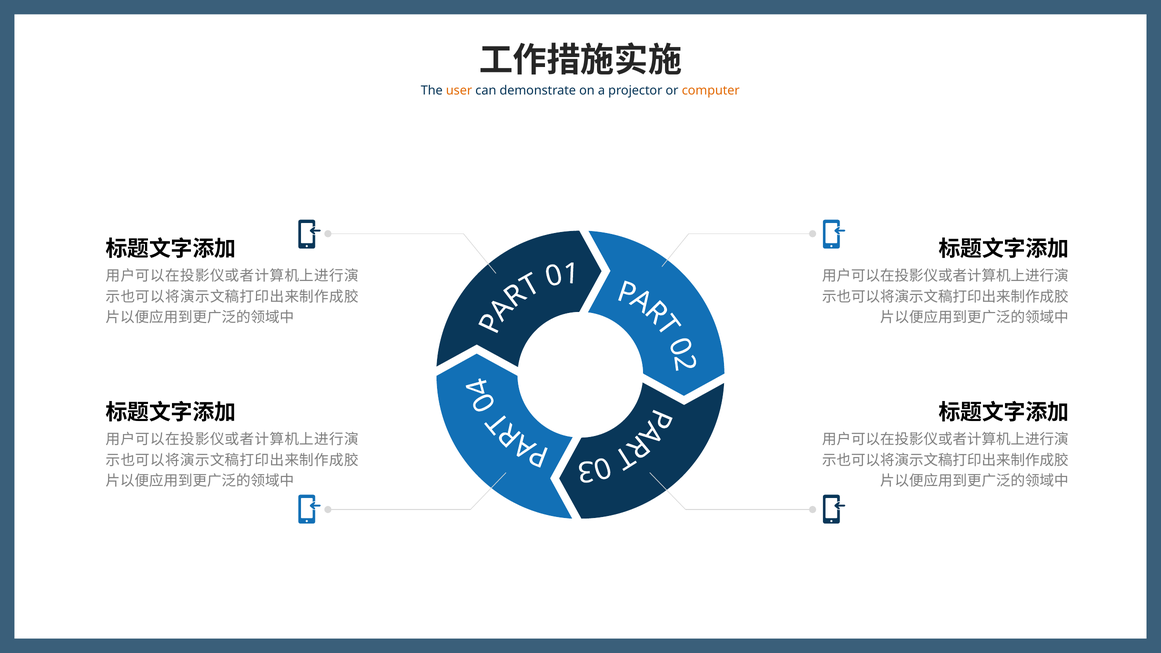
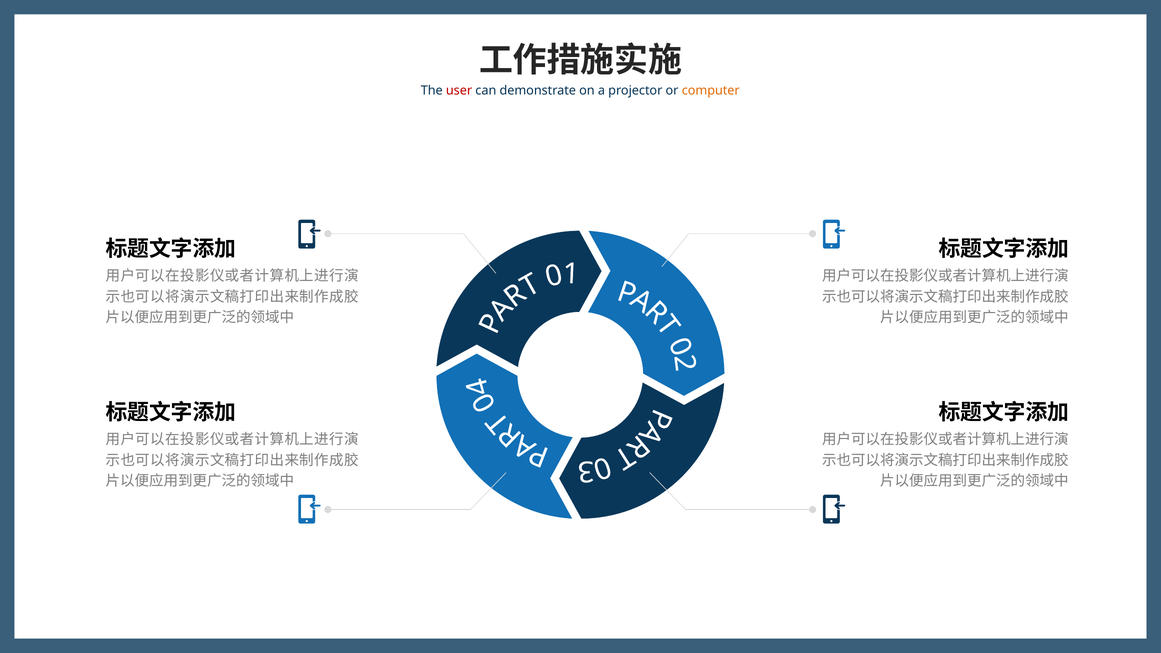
user colour: orange -> red (459, 91)
